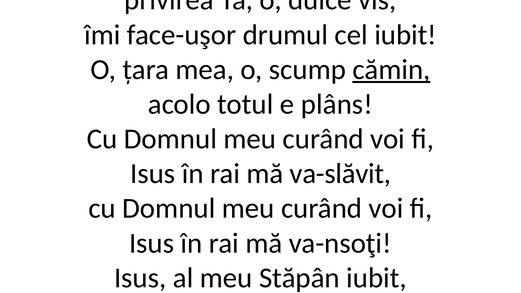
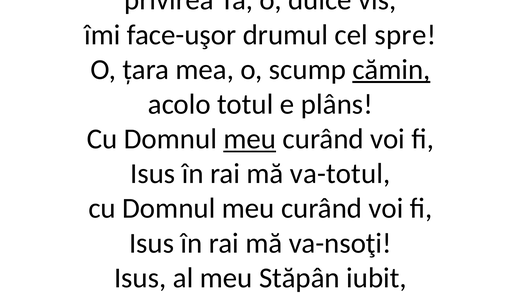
cel iubit: iubit -> spre (405, 35)
meu underline: none -> present (250, 139)
va-slăvit: va-slăvit -> va-totul (340, 174)
